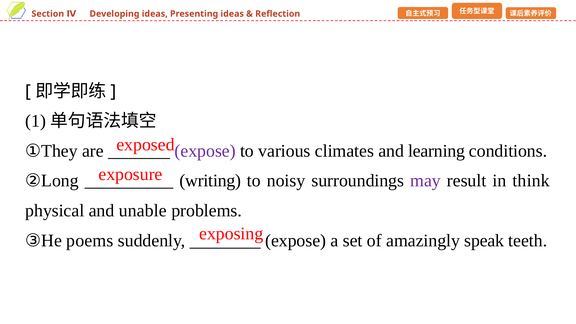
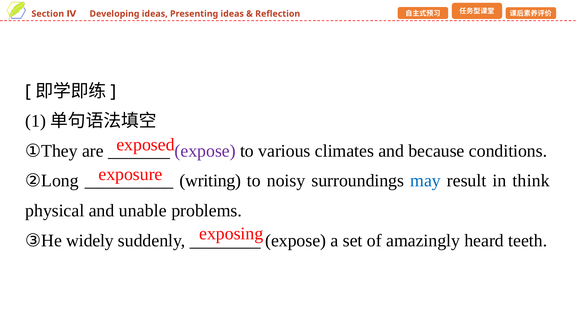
learning: learning -> because (436, 151)
may colour: purple -> blue (426, 181)
poems: poems -> widely (90, 240)
speak: speak -> heard (484, 240)
